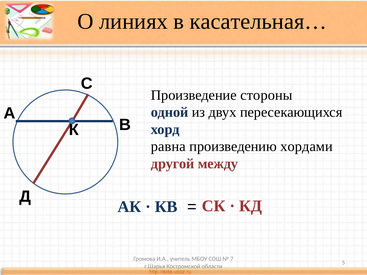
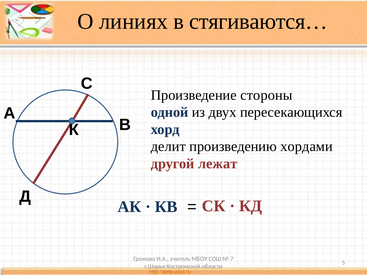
касательная…: касательная… -> стягиваются… (258, 21)
равна: равна -> делит (168, 147)
между: между -> лежат (218, 164)
